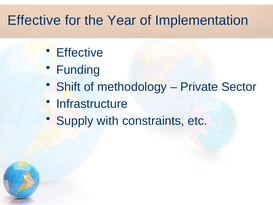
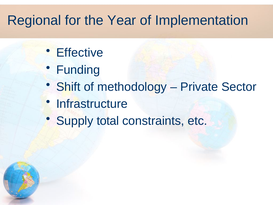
Effective: Effective -> Regional (34, 20)
with: with -> total (108, 121)
